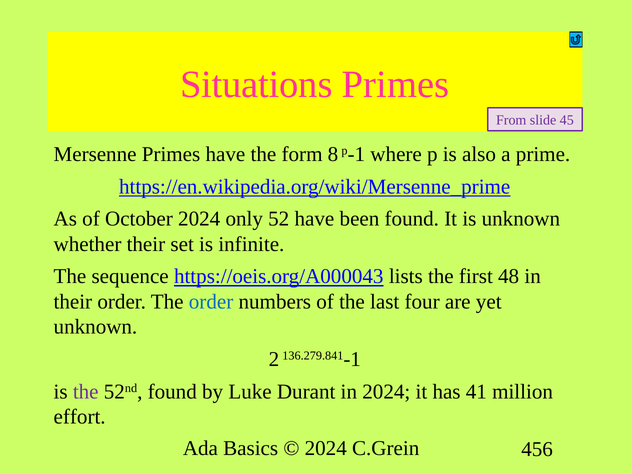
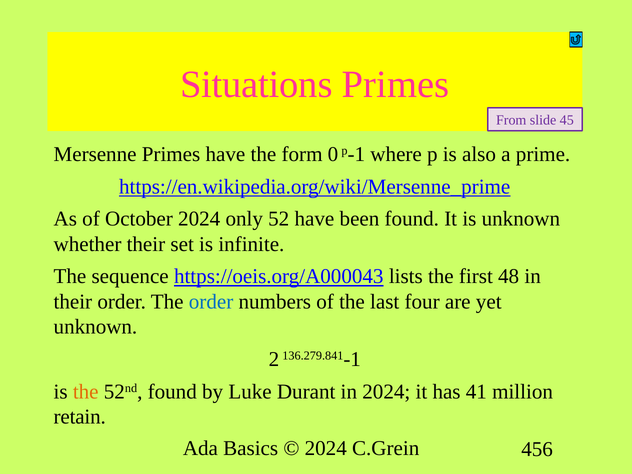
8: 8 -> 0 (333, 154)
the colour: purple -> orange (86, 392)
effort: effort -> retain (80, 417)
